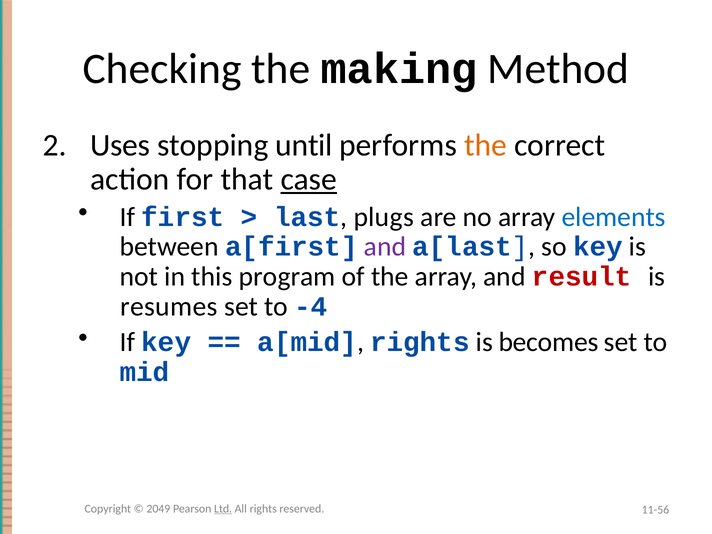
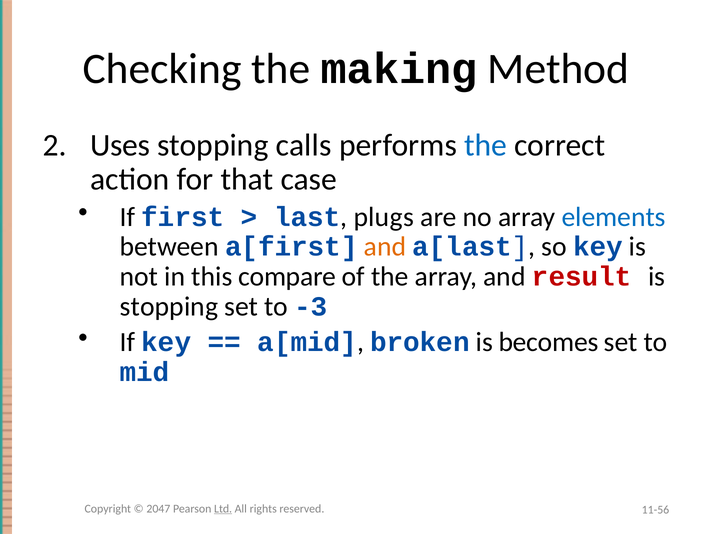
until: until -> calls (304, 145)
the colour: orange -> blue (486, 145)
case underline: present -> none (309, 179)
and colour: purple -> orange (385, 247)
program: program -> compare (287, 277)
resumes: resumes -> stopping (169, 307)
-4: -4 -> -3 (311, 307)
a[mid rights: rights -> broken (420, 342)
2049: 2049 -> 2047 (158, 509)
